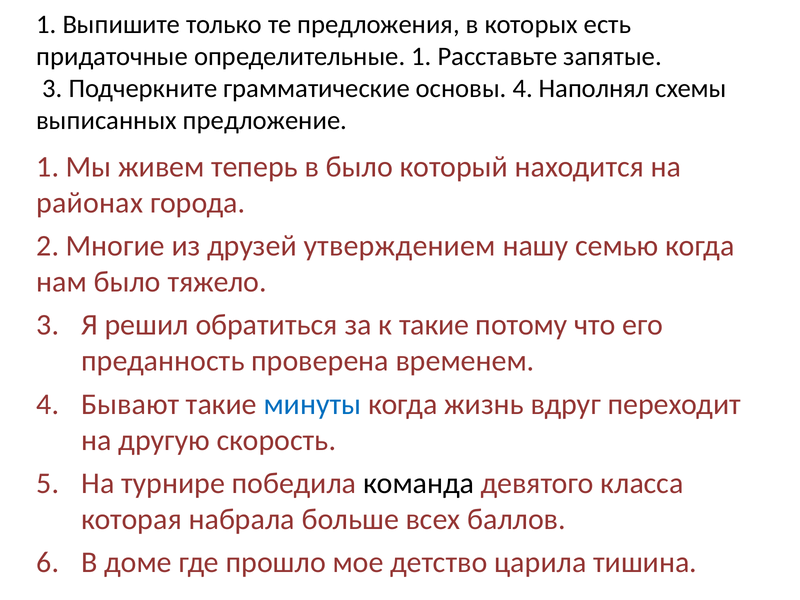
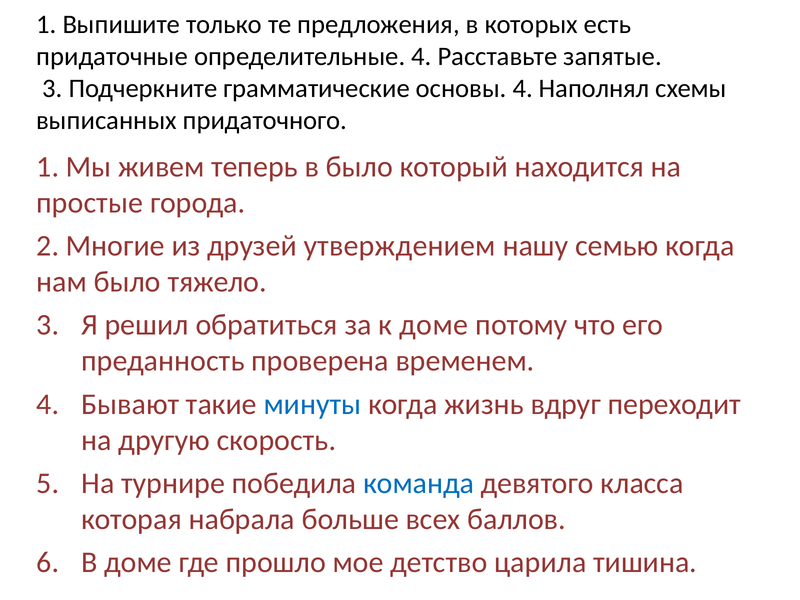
определительные 1: 1 -> 4 (422, 57)
предложение: предложение -> придаточного (265, 121)
районах: районах -> простые (90, 203)
к такие: такие -> доме (434, 325)
команда colour: black -> blue (419, 483)
